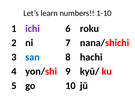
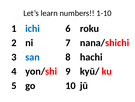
ichi colour: purple -> blue (33, 28)
